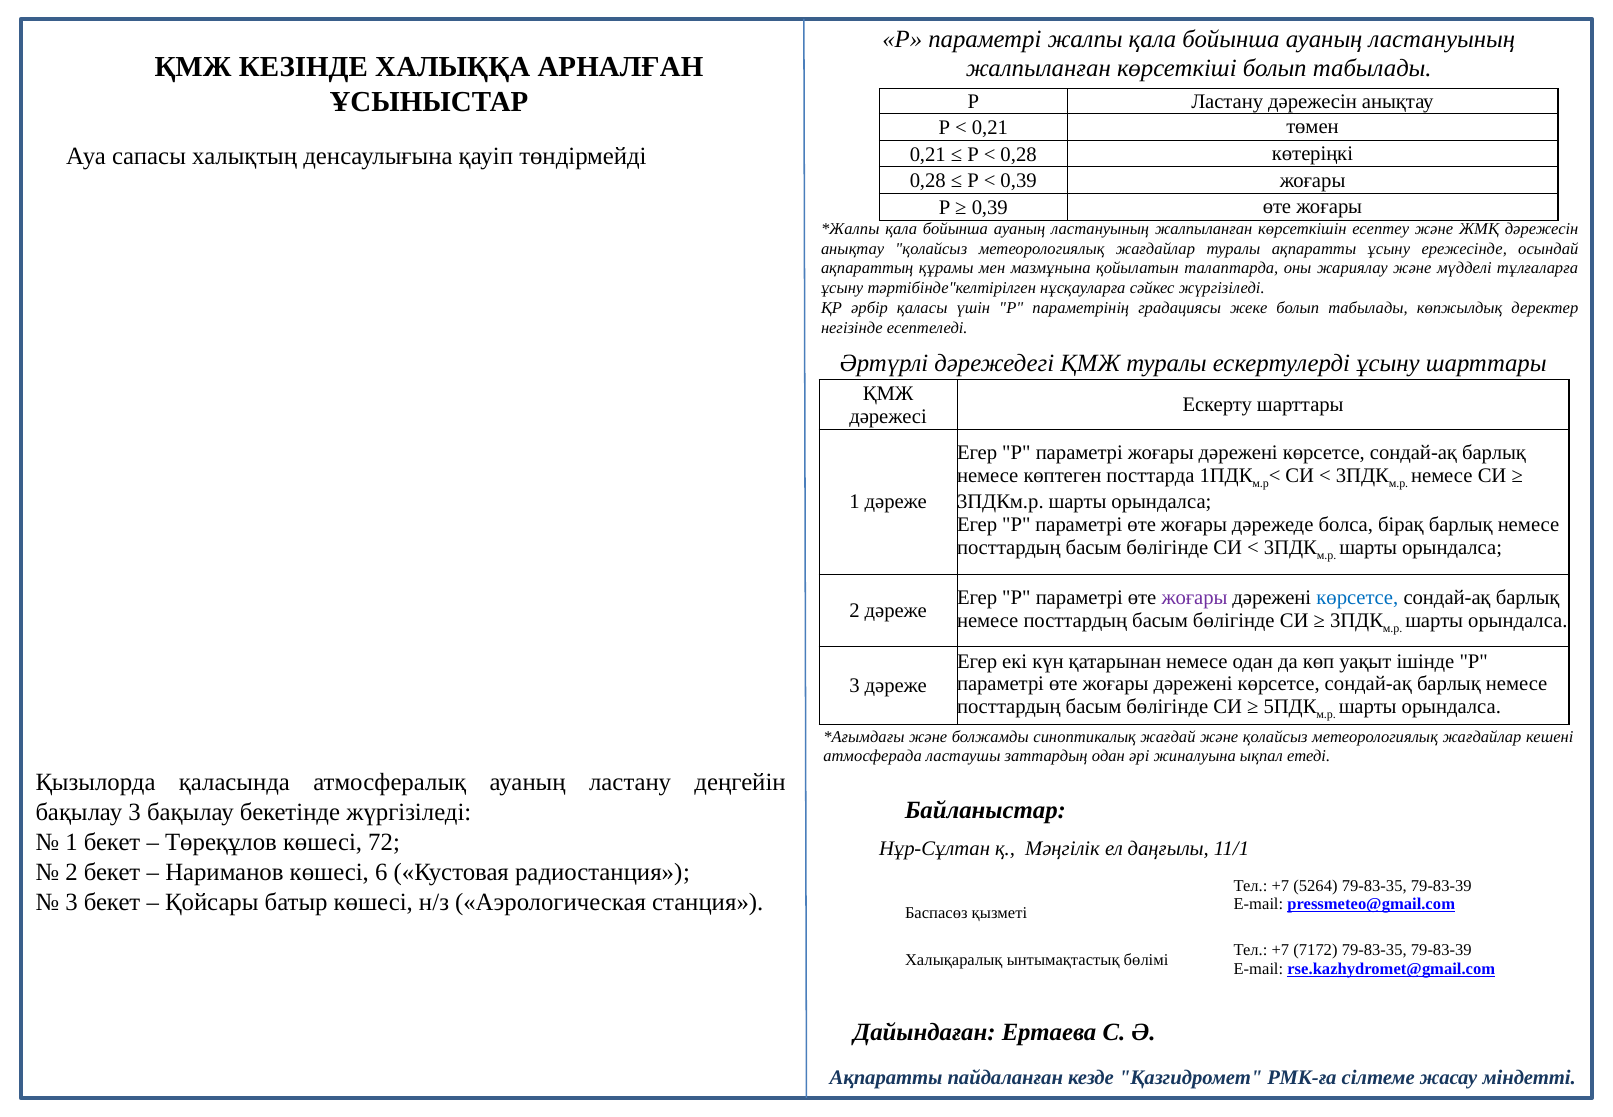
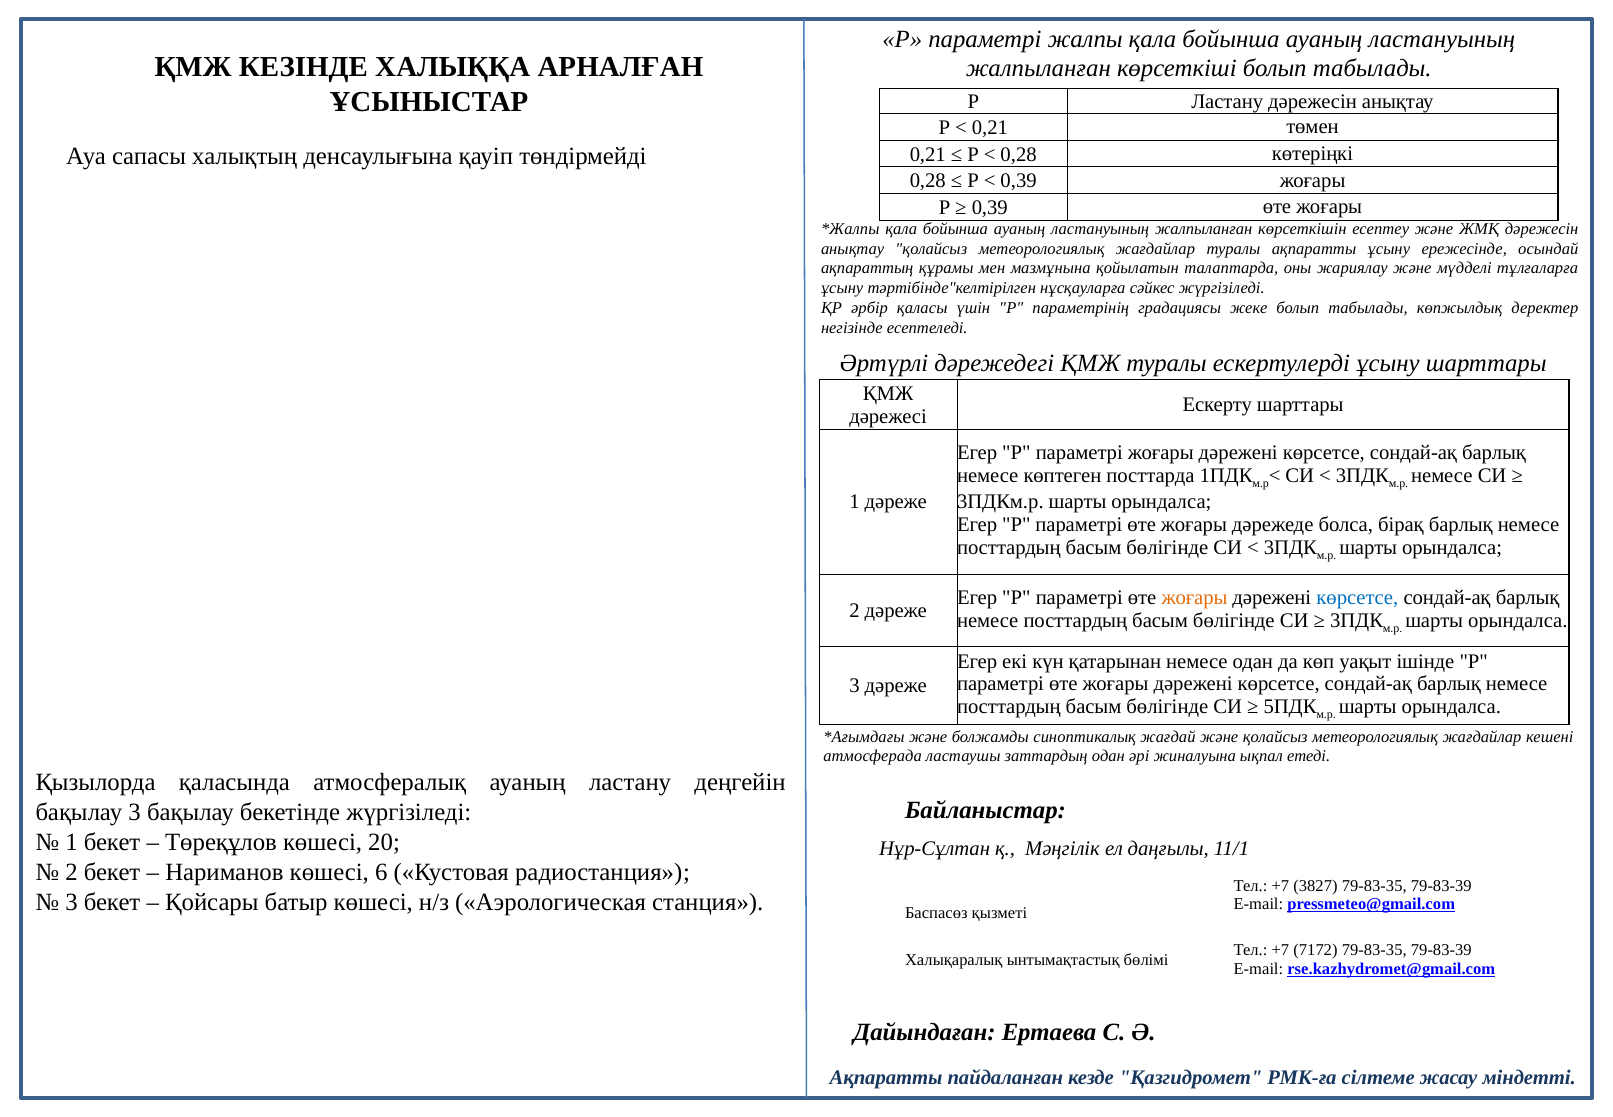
жоғары colour: purple -> orange (1194, 597)
72: 72 -> 20 (384, 842)
5264: 5264 -> 3827 (1315, 886)
